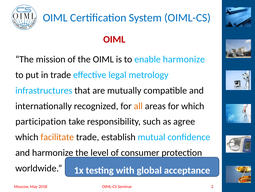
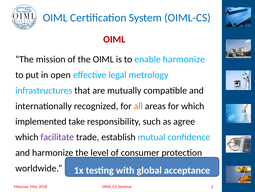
in trade: trade -> open (61, 75)
participation: participation -> implemented (41, 121)
facilitate colour: orange -> purple (57, 137)
